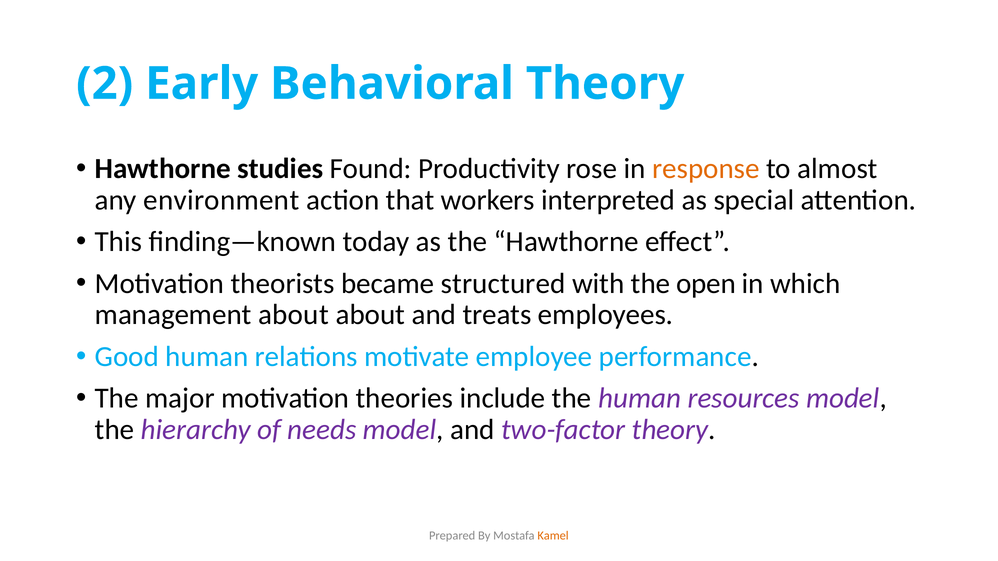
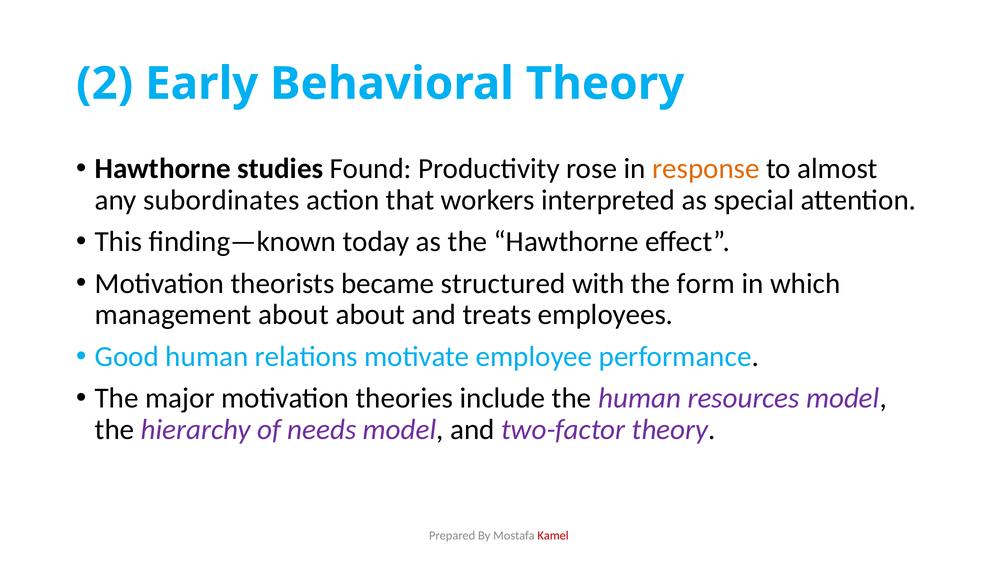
environment: environment -> subordinates (221, 200)
open: open -> form (706, 284)
Kamel colour: orange -> red (553, 536)
